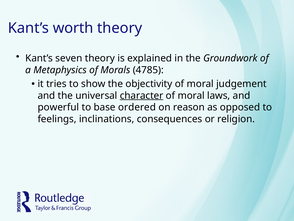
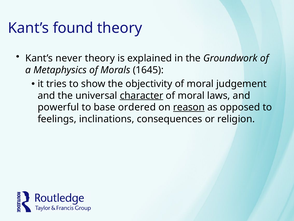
worth: worth -> found (73, 28)
seven: seven -> never (69, 58)
4785: 4785 -> 1645 (148, 70)
reason underline: none -> present (189, 107)
